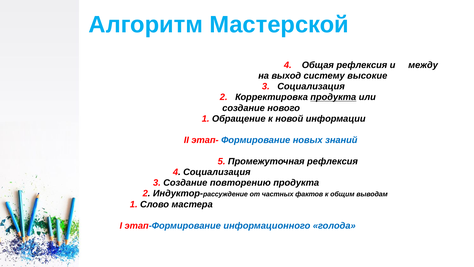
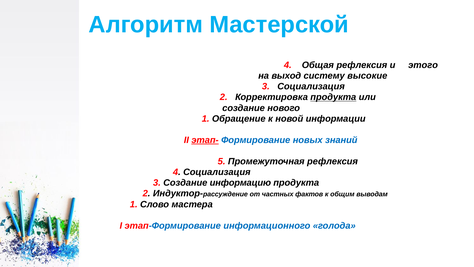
между: между -> этого (423, 65)
этап- underline: none -> present (205, 140)
повторению: повторению -> информацию (240, 183)
